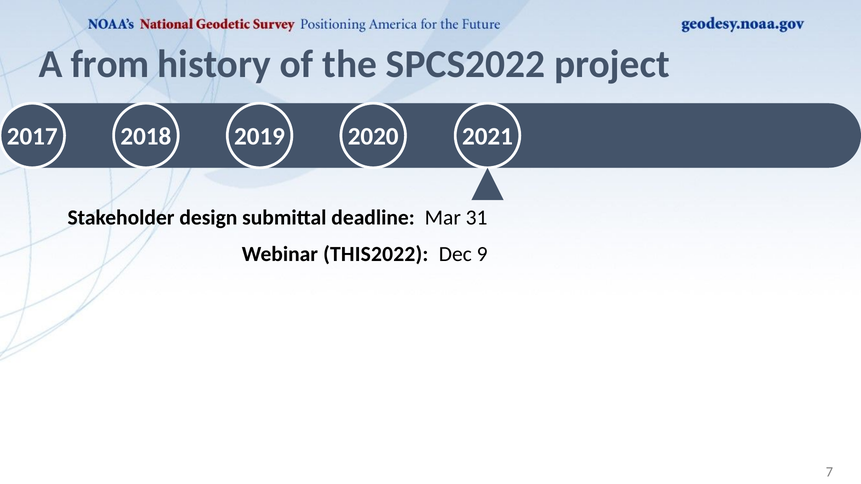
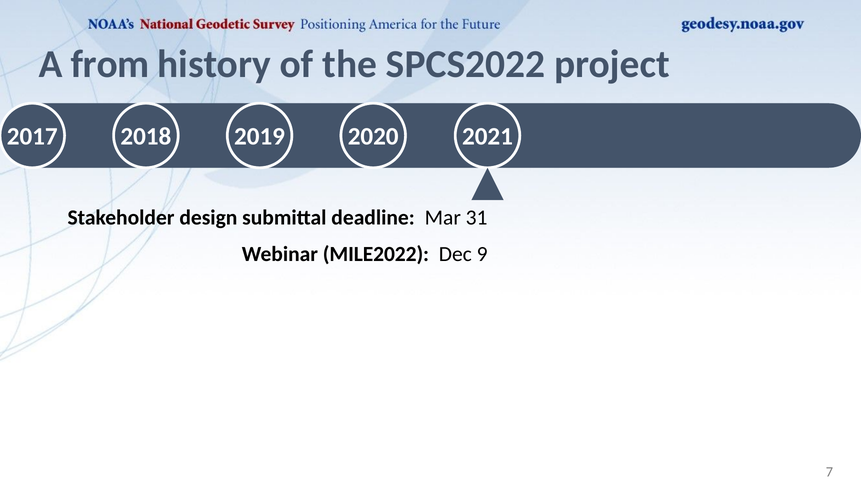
THIS2022: THIS2022 -> MILE2022 (376, 254)
